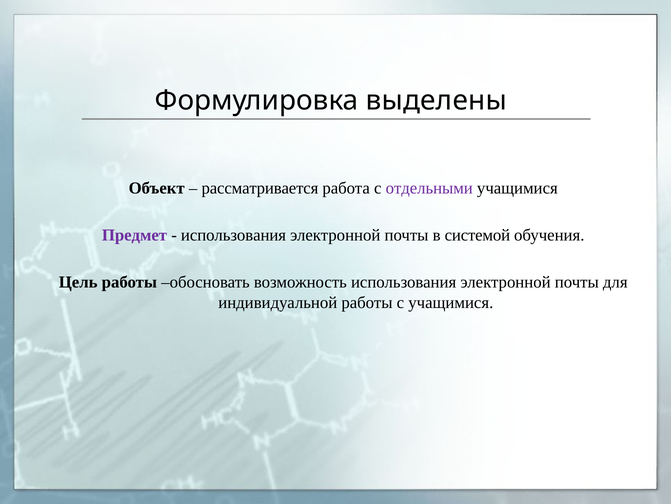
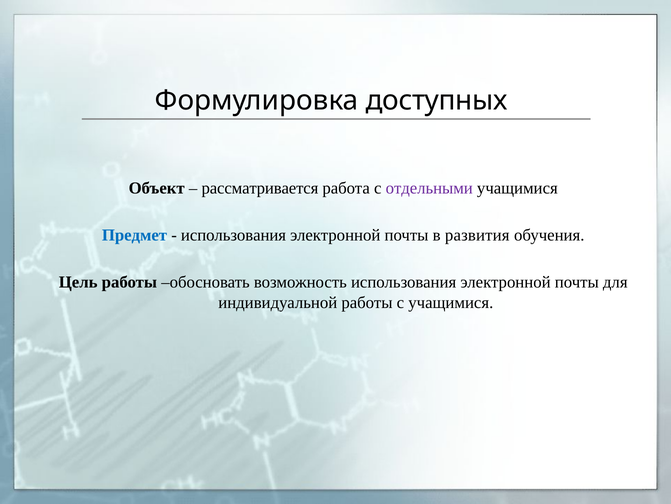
выделены: выделены -> доступных (436, 101)
Предмет colour: purple -> blue (134, 235)
системой: системой -> развития (477, 235)
